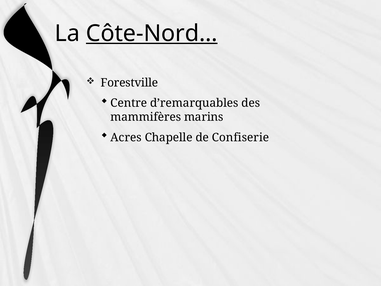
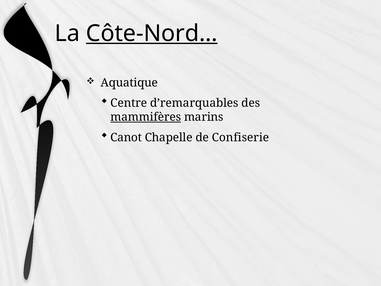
Forestville: Forestville -> Aquatique (129, 83)
mammifères underline: none -> present (146, 117)
Acres: Acres -> Canot (126, 137)
